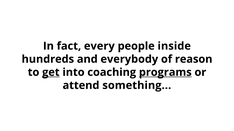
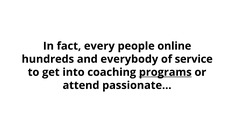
inside: inside -> online (174, 46)
reason: reason -> service (194, 59)
get underline: present -> none (51, 73)
something: something -> passionate (137, 86)
